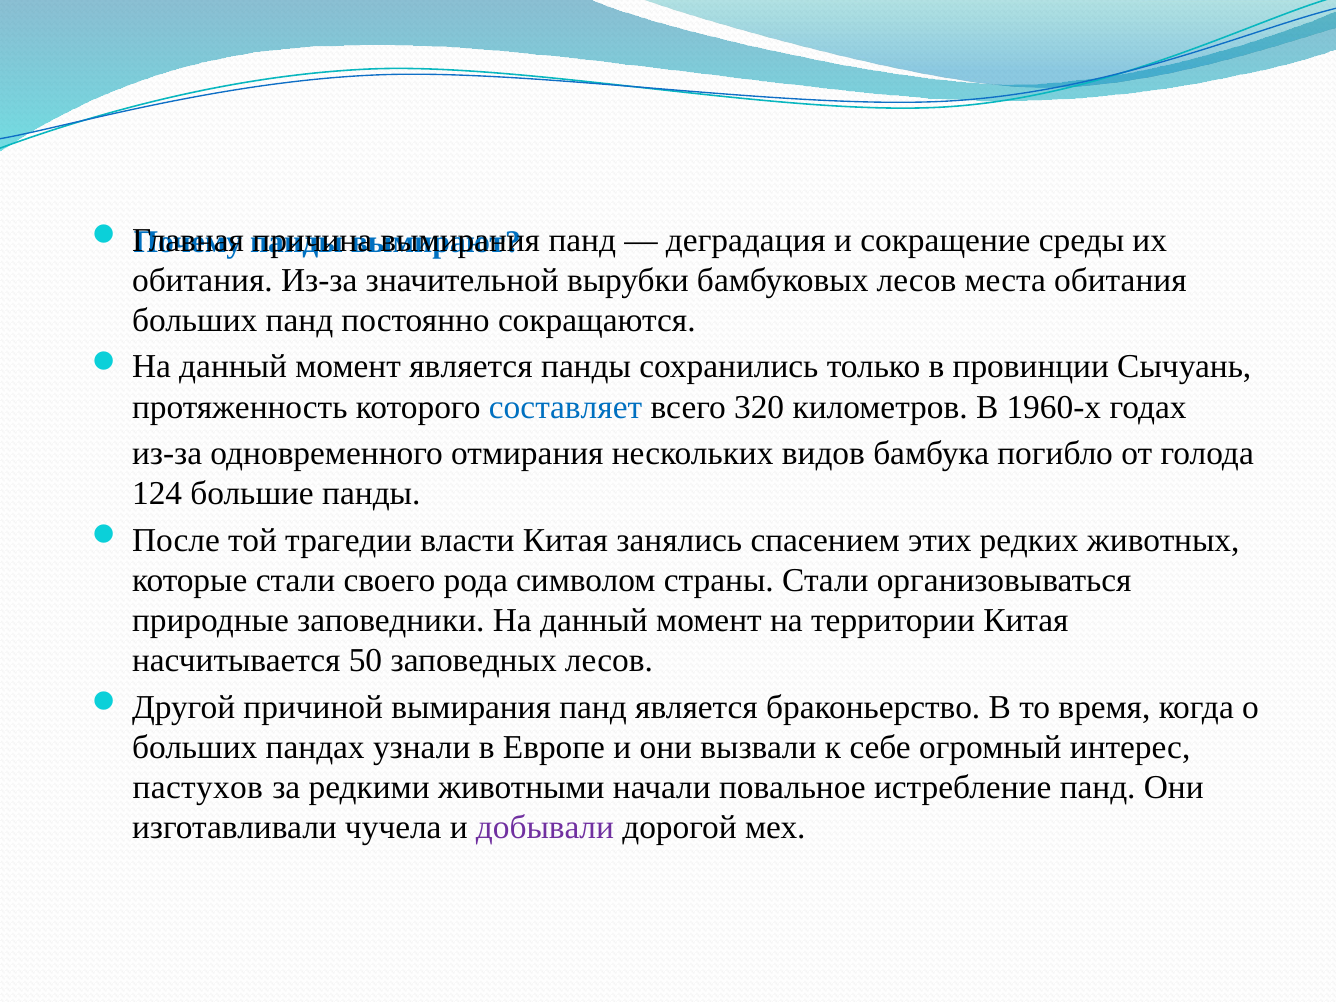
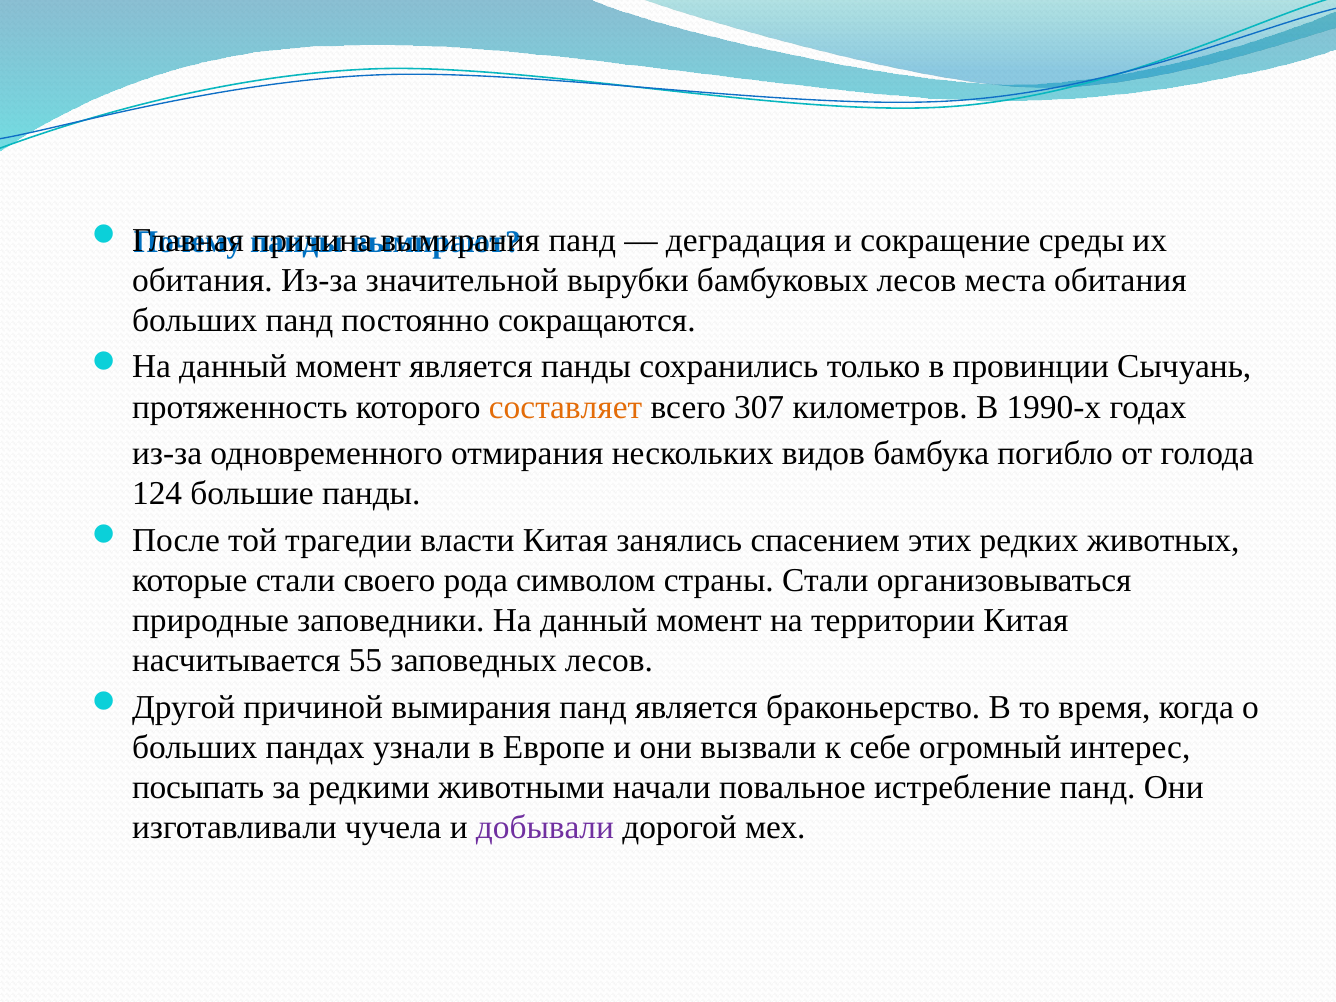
составляет colour: blue -> orange (566, 407)
320: 320 -> 307 (759, 407)
1960-х: 1960-х -> 1990-х (1054, 407)
50: 50 -> 55 (365, 661)
пастухов: пастухов -> посыпать (198, 788)
